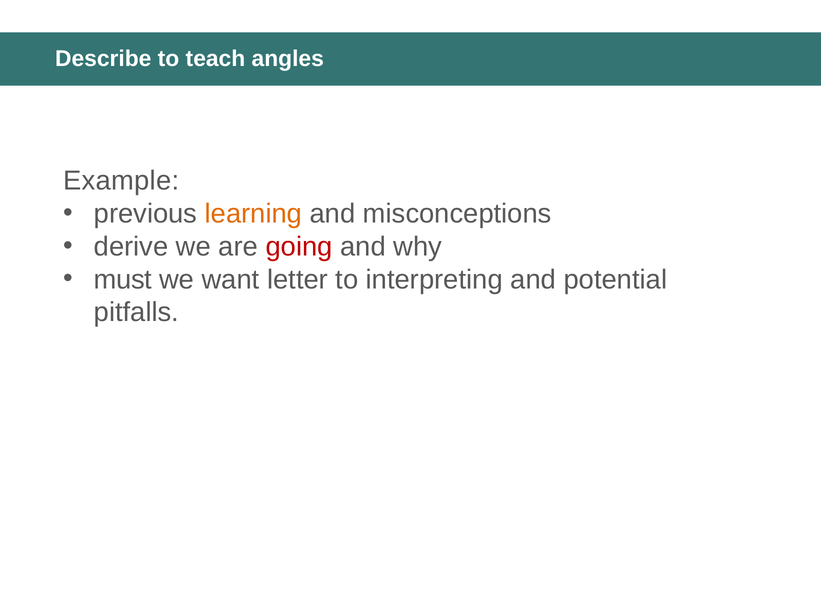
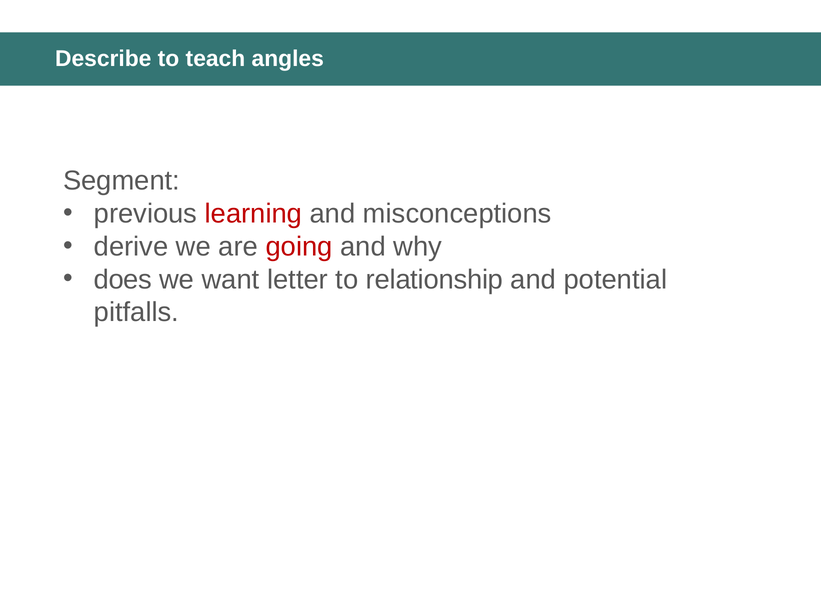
Example: Example -> Segment (122, 181)
learning colour: orange -> red (253, 214)
must: must -> does (123, 279)
interpreting: interpreting -> relationship (434, 279)
